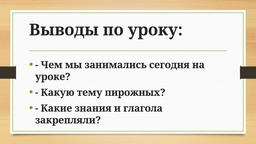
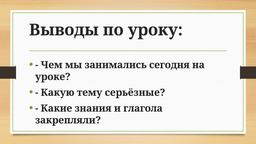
пирожных: пирожных -> серьёзные (135, 93)
